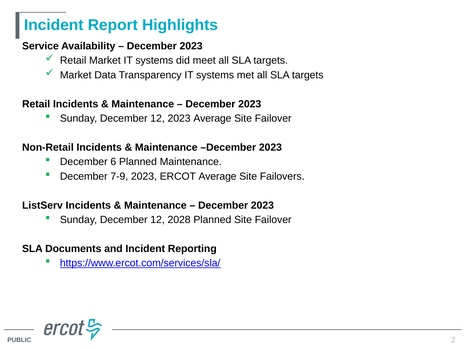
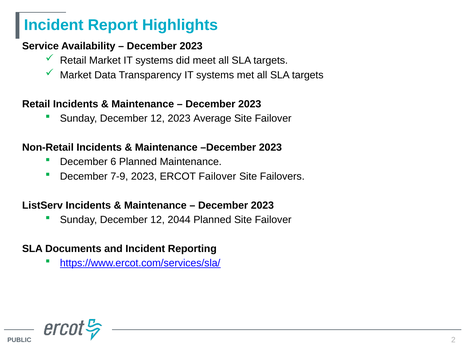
ERCOT Average: Average -> Failover (217, 177)
2028: 2028 -> 2044 (179, 220)
